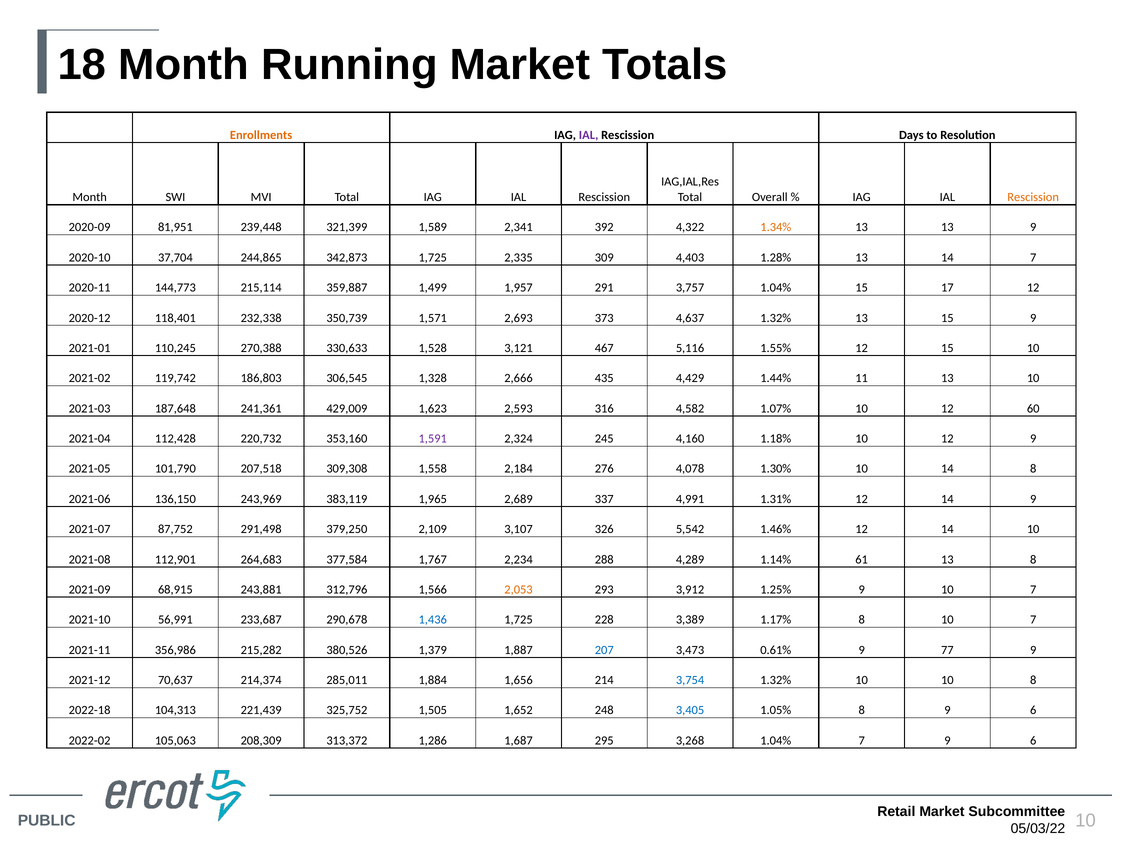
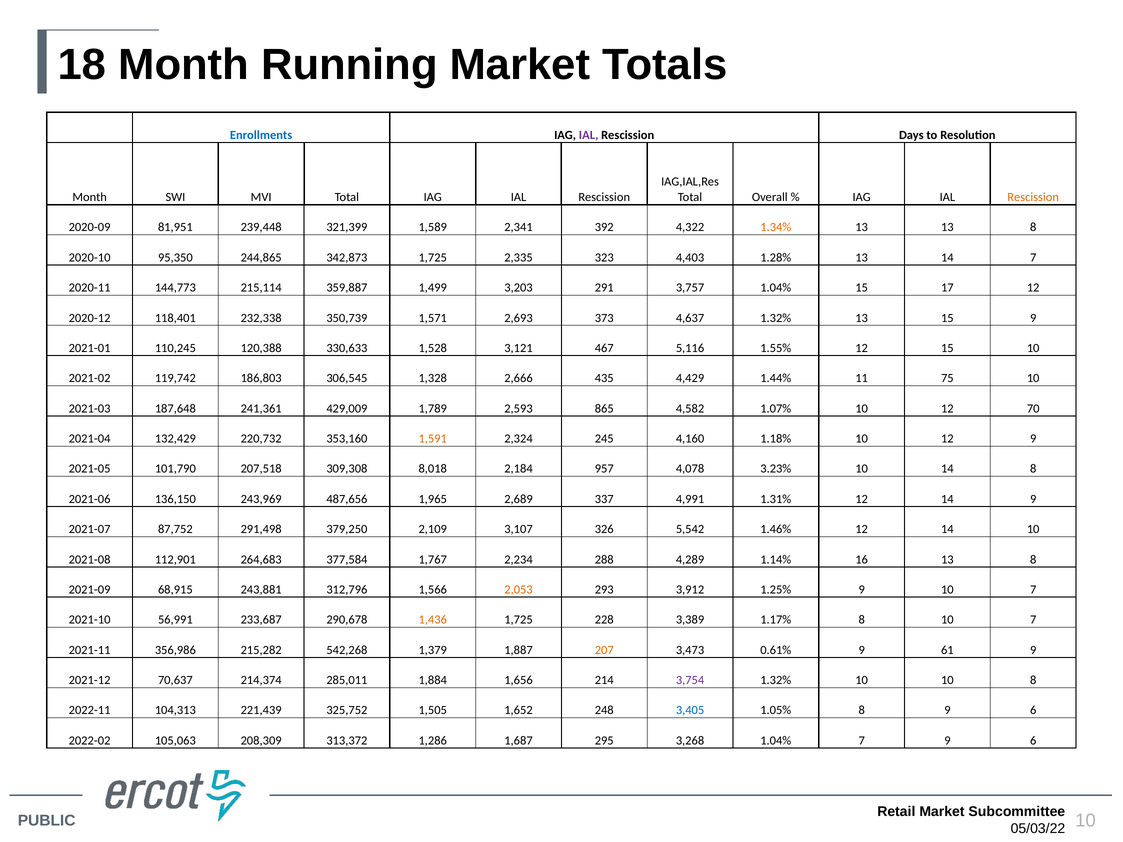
Enrollments colour: orange -> blue (261, 135)
13 13 9: 9 -> 8 (1033, 227)
37,704: 37,704 -> 95,350 (175, 258)
309: 309 -> 323 (604, 258)
1,957: 1,957 -> 3,203 (519, 288)
270,388: 270,388 -> 120,388 (261, 348)
11 13: 13 -> 75 (947, 378)
1,623: 1,623 -> 1,789 (433, 409)
316: 316 -> 865 (604, 409)
60: 60 -> 70 (1033, 409)
112,428: 112,428 -> 132,429 (175, 439)
1,591 colour: purple -> orange (433, 439)
1,558: 1,558 -> 8,018 (433, 469)
276: 276 -> 957 (604, 469)
1.30%: 1.30% -> 3.23% (776, 469)
383,119: 383,119 -> 487,656 (347, 499)
61: 61 -> 16 (862, 560)
1,436 colour: blue -> orange (433, 620)
380,526: 380,526 -> 542,268 (347, 650)
207 colour: blue -> orange (604, 650)
77: 77 -> 61 (947, 650)
3,754 colour: blue -> purple (690, 680)
2022-18: 2022-18 -> 2022-11 (90, 711)
